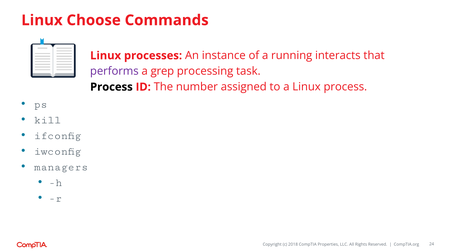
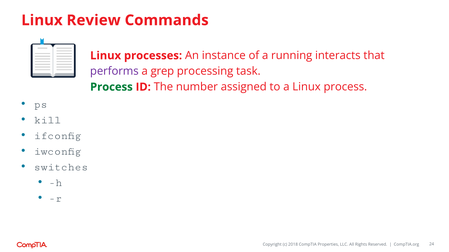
Choose: Choose -> Review (94, 20)
Process colour: black -> green (111, 87)
managers: managers -> switches (61, 167)
